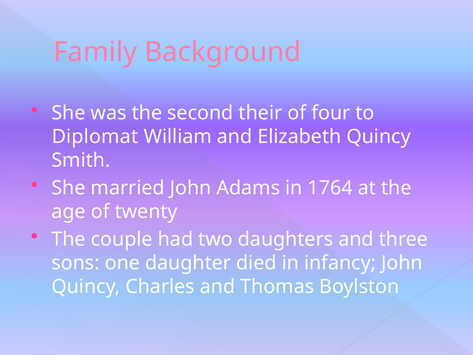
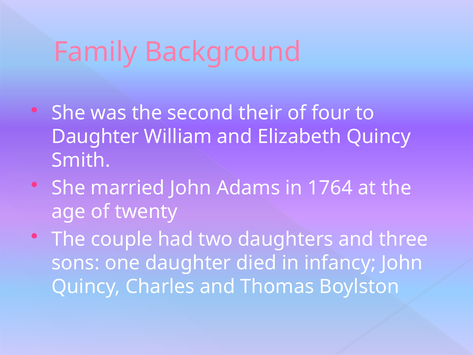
Diplomat: Diplomat -> Daughter (95, 137)
